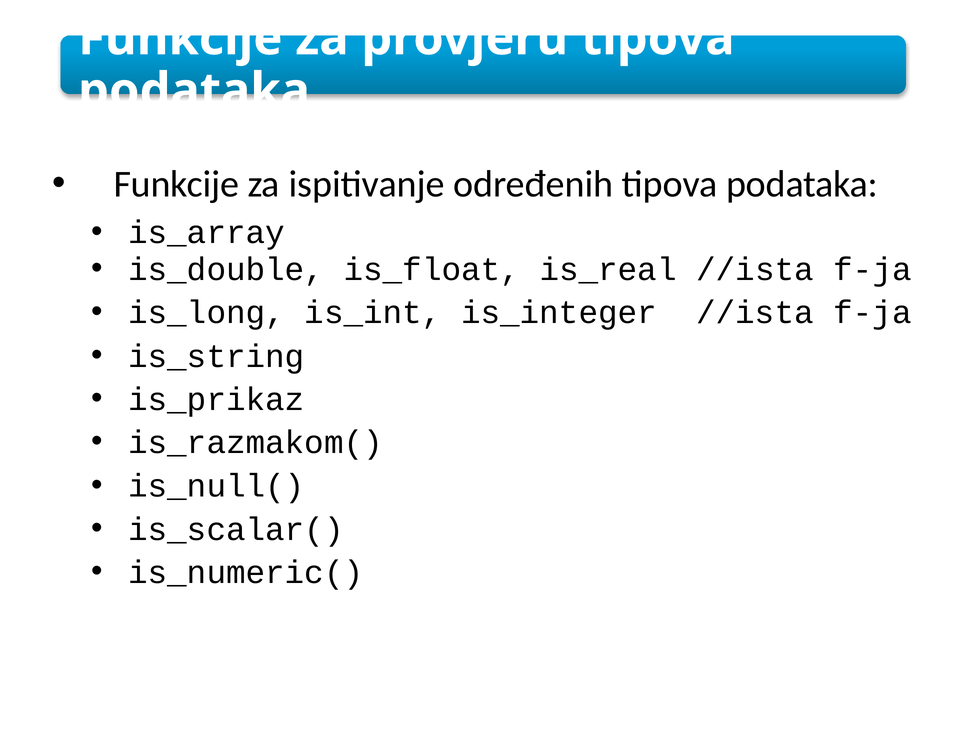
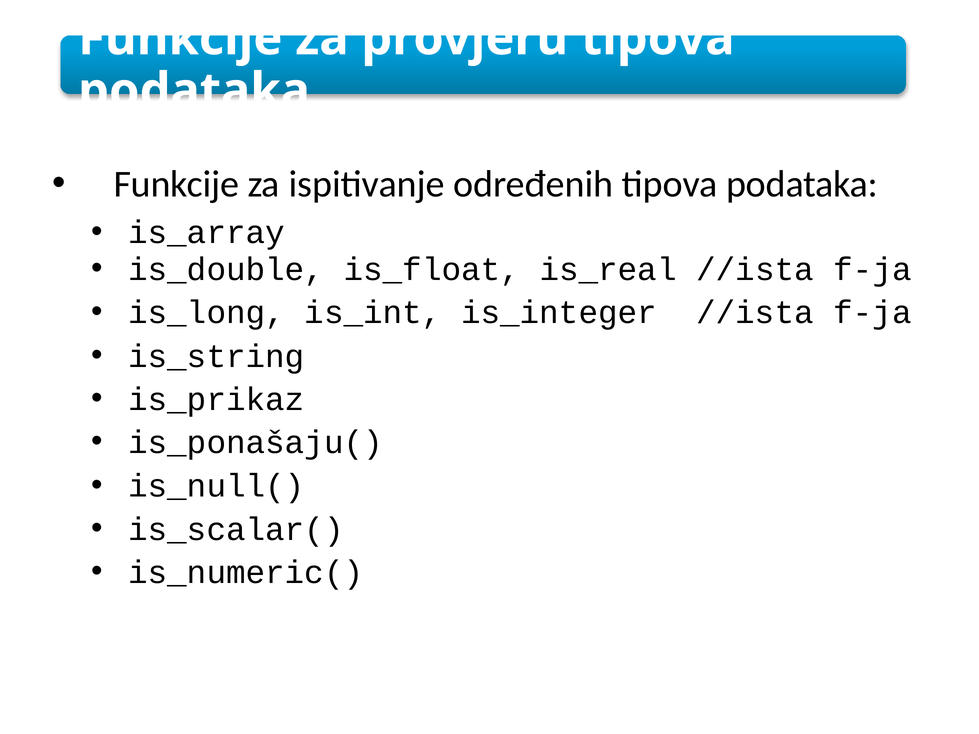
is_razmakom(: is_razmakom( -> is_ponašaju( (256, 443)
